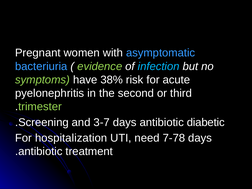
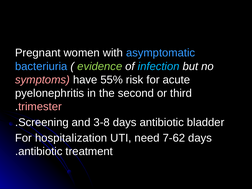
symptoms colour: light green -> pink (43, 80)
38%: 38% -> 55% (112, 80)
trimester colour: light green -> pink (40, 107)
3-7: 3-7 -> 3-8 (102, 122)
diabetic: diabetic -> bladder (206, 122)
7-78: 7-78 -> 7-62 (174, 138)
